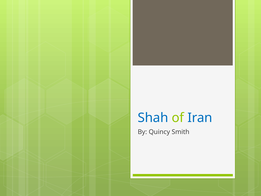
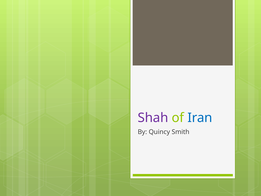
Shah colour: blue -> purple (153, 118)
